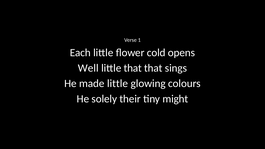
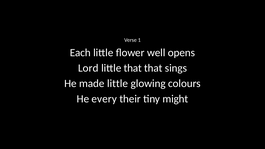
cold: cold -> well (156, 53)
Well: Well -> Lord (88, 68)
solely: solely -> every (104, 99)
